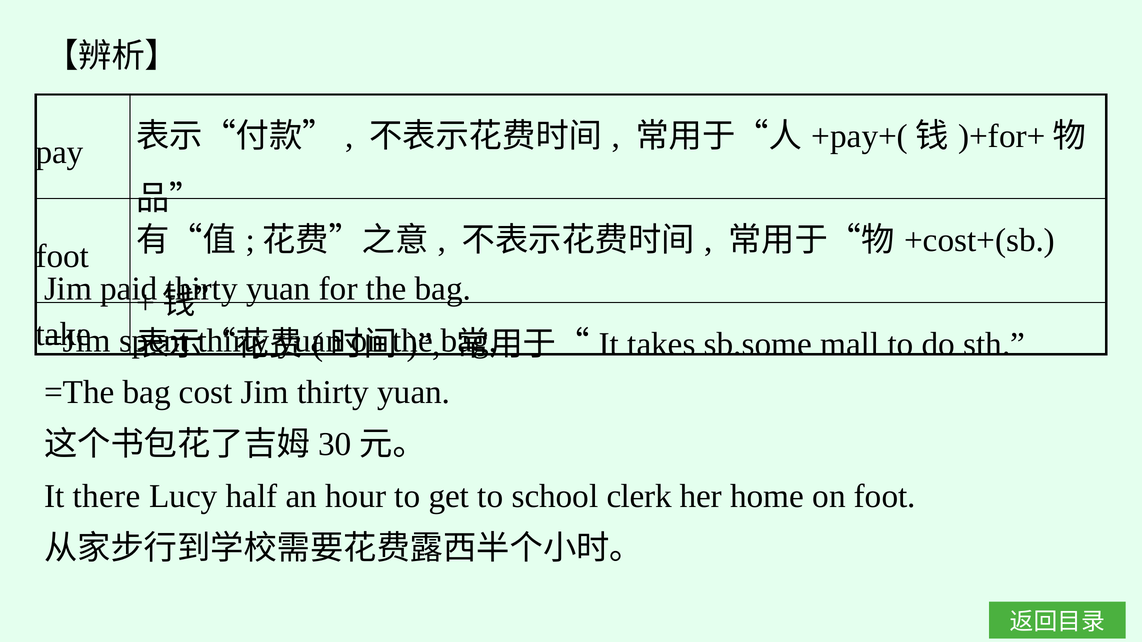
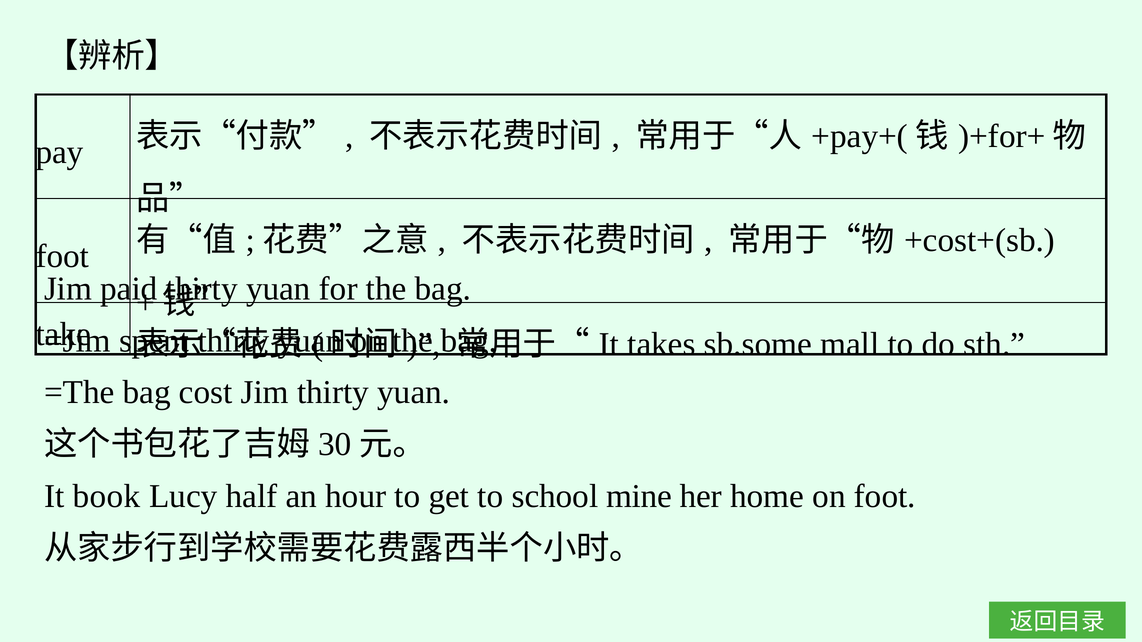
there: there -> book (107, 497)
clerk: clerk -> mine (639, 497)
